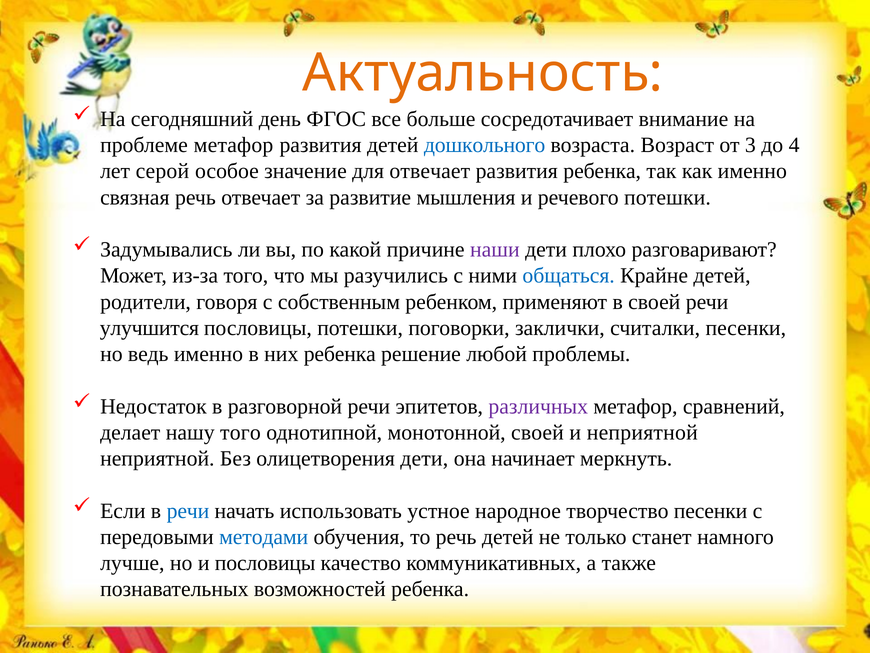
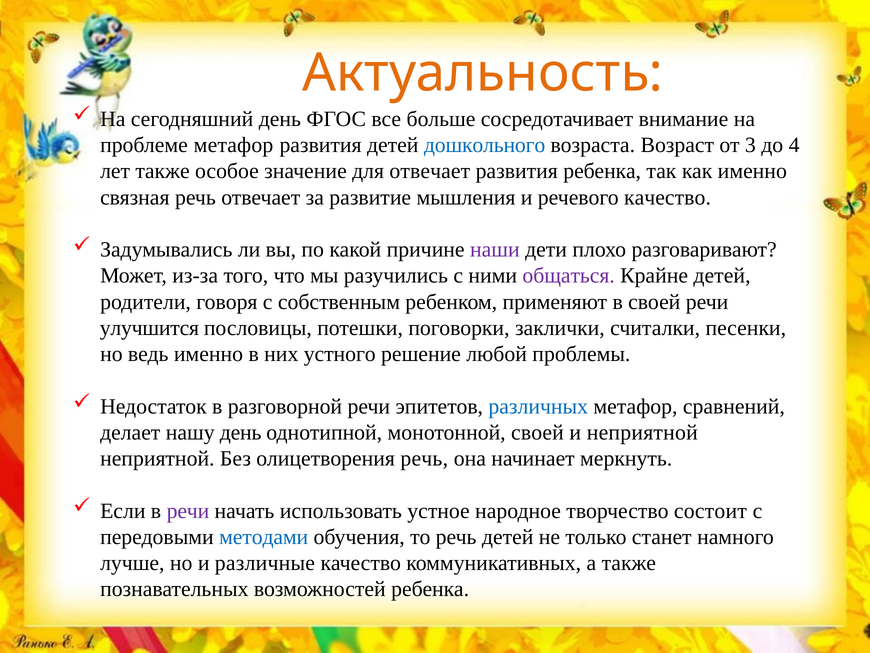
лет серой: серой -> также (163, 171)
речевого потешки: потешки -> качество (667, 197)
общаться colour: blue -> purple (569, 276)
них ребенка: ребенка -> устного (340, 354)
различных colour: purple -> blue (538, 406)
нашу того: того -> день (241, 432)
олицетворения дети: дети -> речь (424, 458)
речи colour: blue -> purple (188, 510)
творчество песенки: песенки -> состоит (710, 510)
и пословицы: пословицы -> различные (265, 563)
